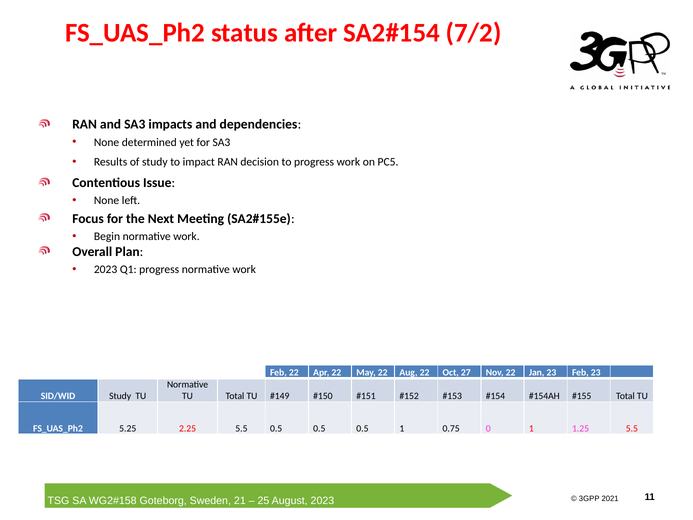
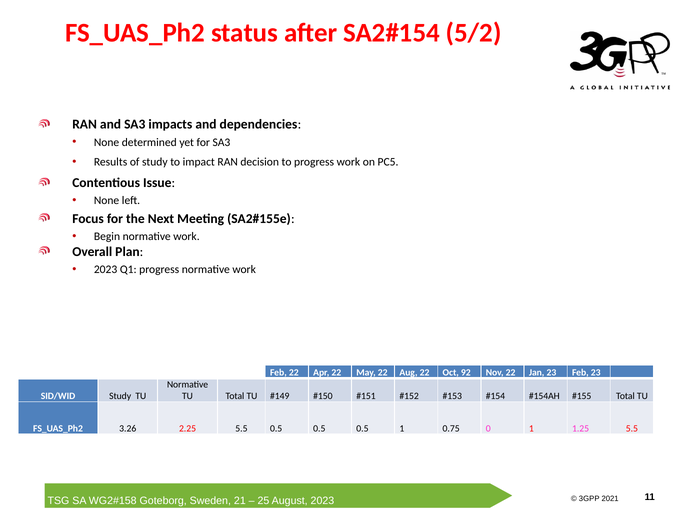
7/2: 7/2 -> 5/2 (474, 33)
27: 27 -> 92 (466, 372)
5.25: 5.25 -> 3.26 (128, 428)
